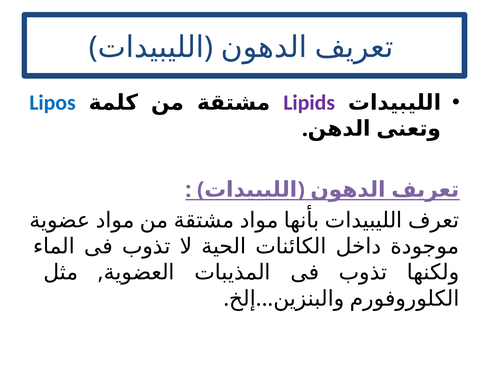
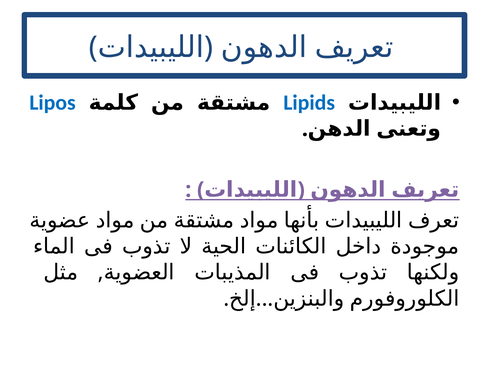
Lipids colour: purple -> blue (309, 103)
